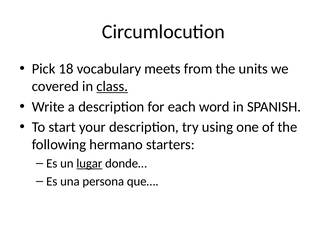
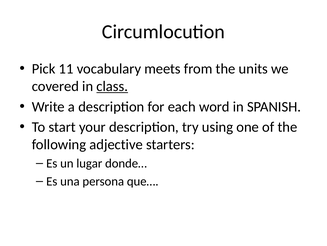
18: 18 -> 11 (66, 69)
hermano: hermano -> adjective (116, 144)
lugar underline: present -> none (89, 163)
